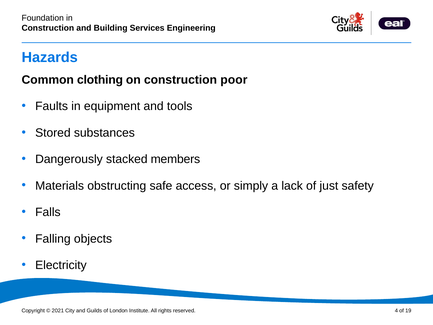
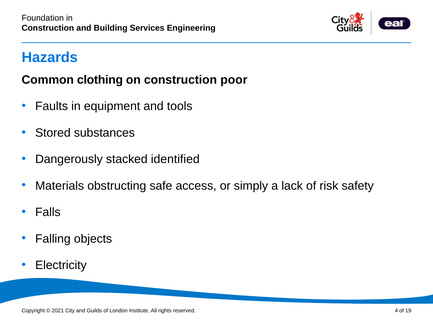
members: members -> identified (175, 159)
just: just -> risk (329, 186)
